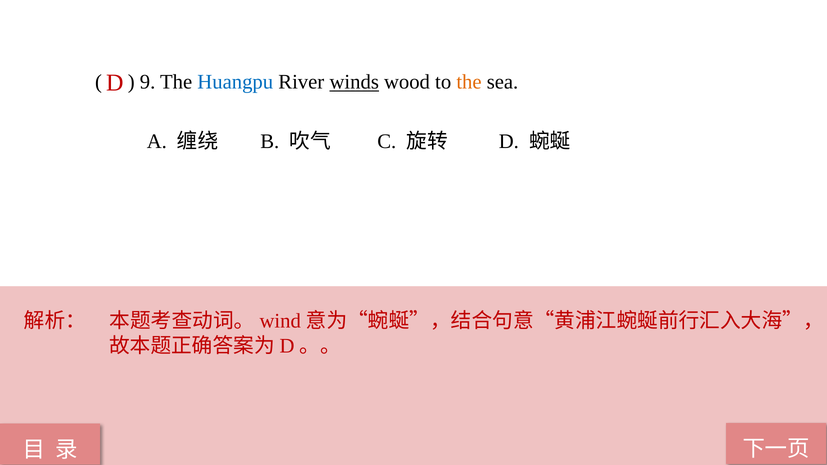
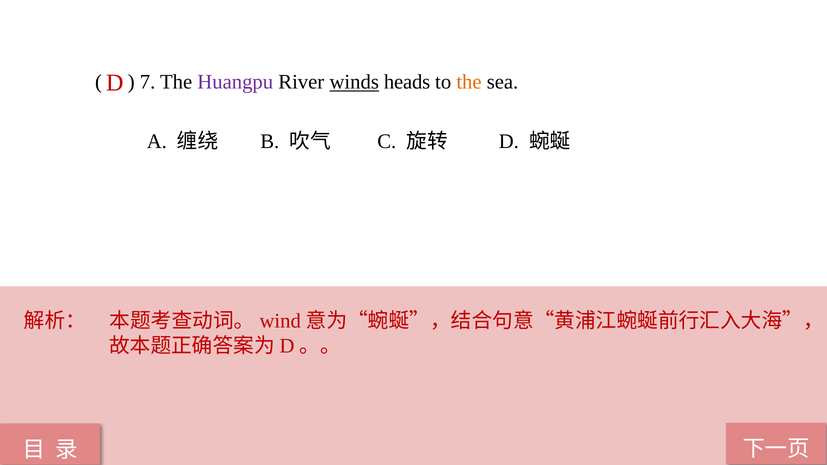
9: 9 -> 7 (148, 82)
Huangpu colour: blue -> purple (235, 82)
wood: wood -> heads (407, 82)
